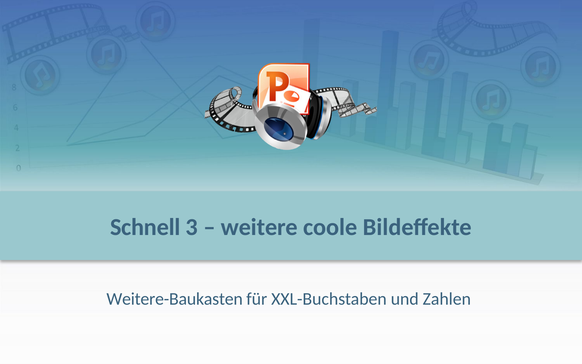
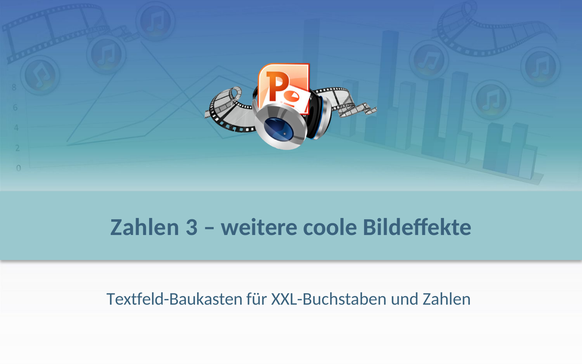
Schnell: Schnell -> Zahlen (145, 227)
Weitere-Baukasten: Weitere-Baukasten -> Textfeld-Baukasten (175, 299)
